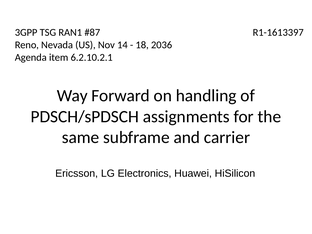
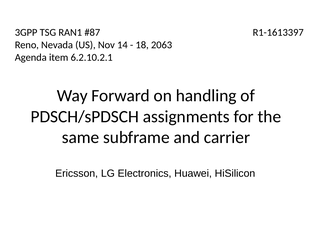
2036: 2036 -> 2063 (162, 45)
